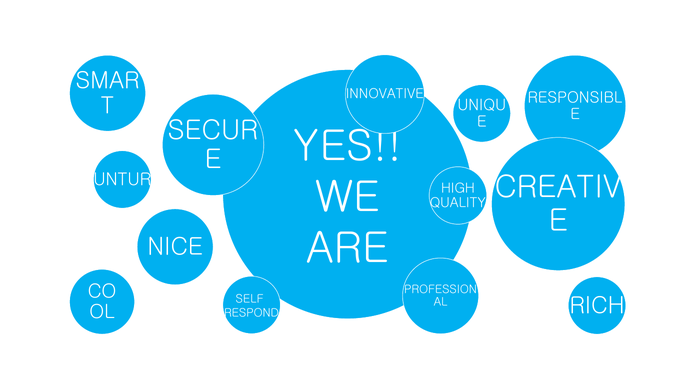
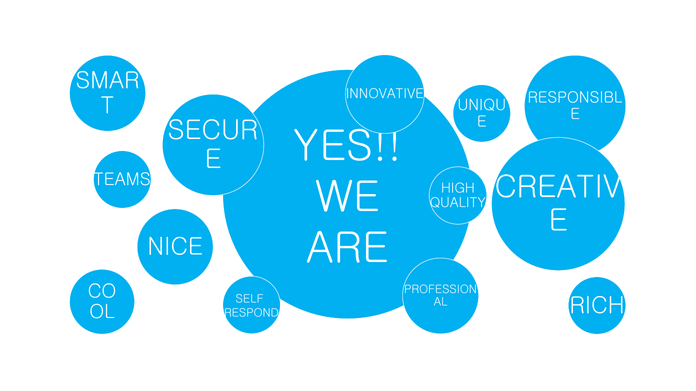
UNTUR: UNTUR -> TEAMS (122, 180)
